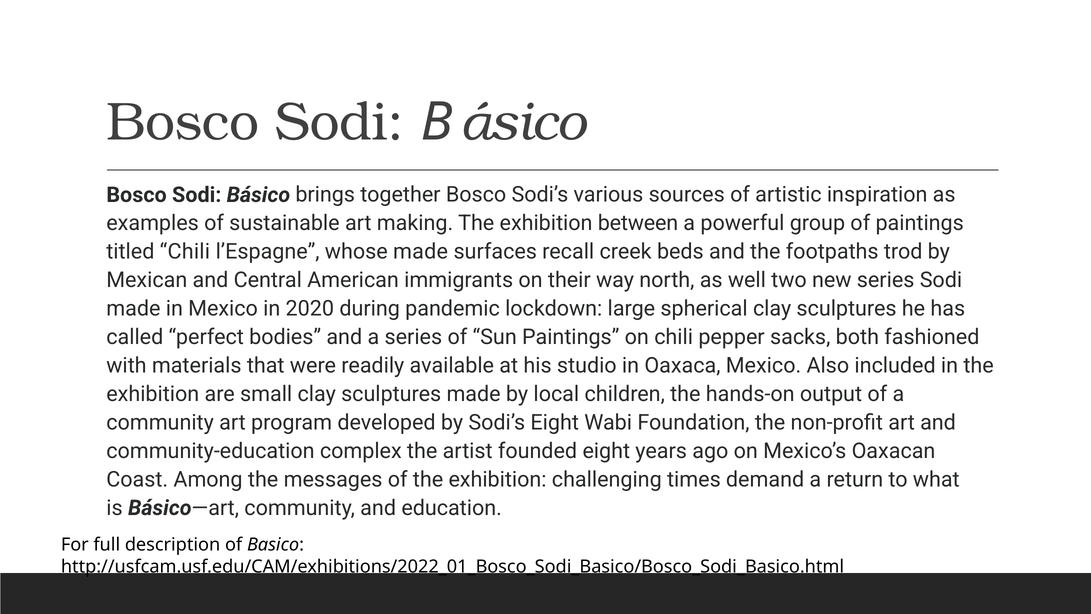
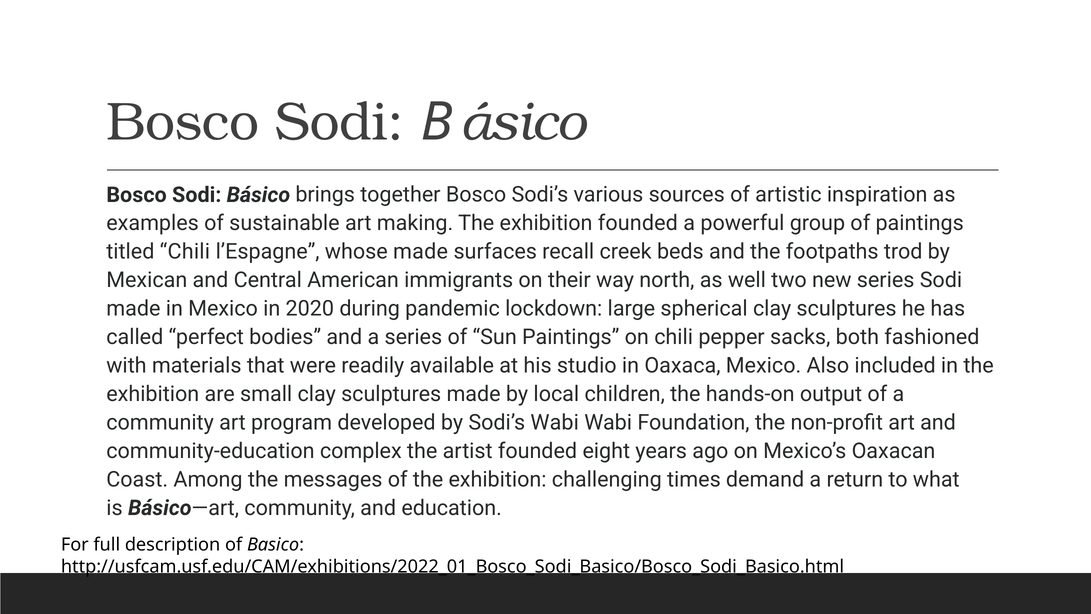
exhibition between: between -> founded (638, 223)
Sodi’s Eight: Eight -> Wabi (555, 422)
